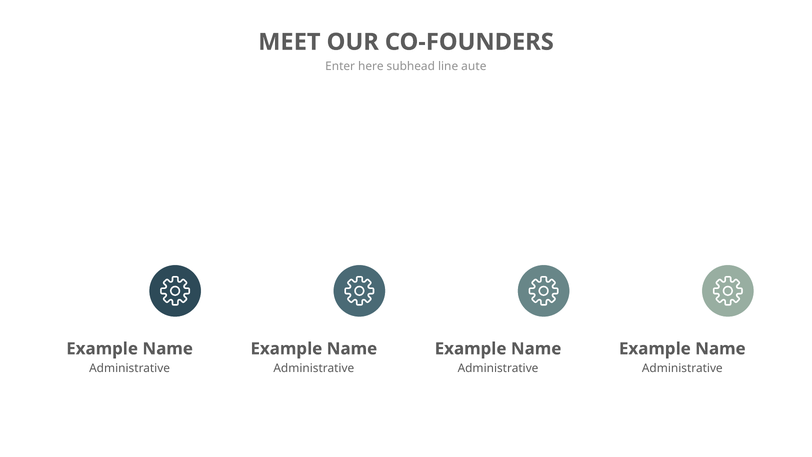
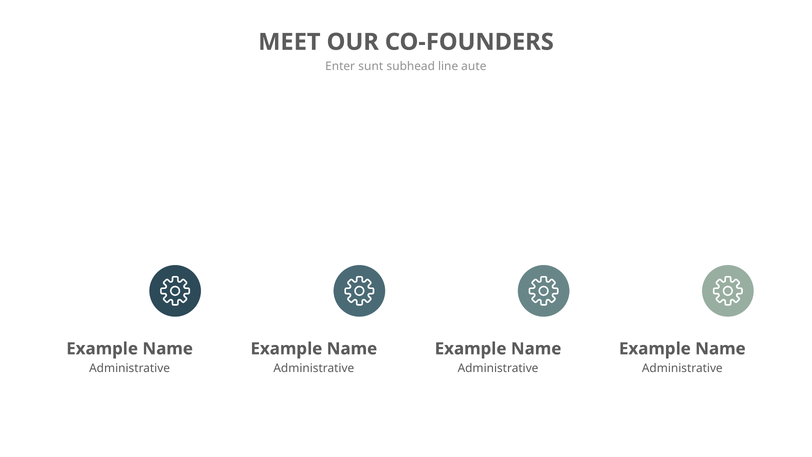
here: here -> sunt (371, 66)
